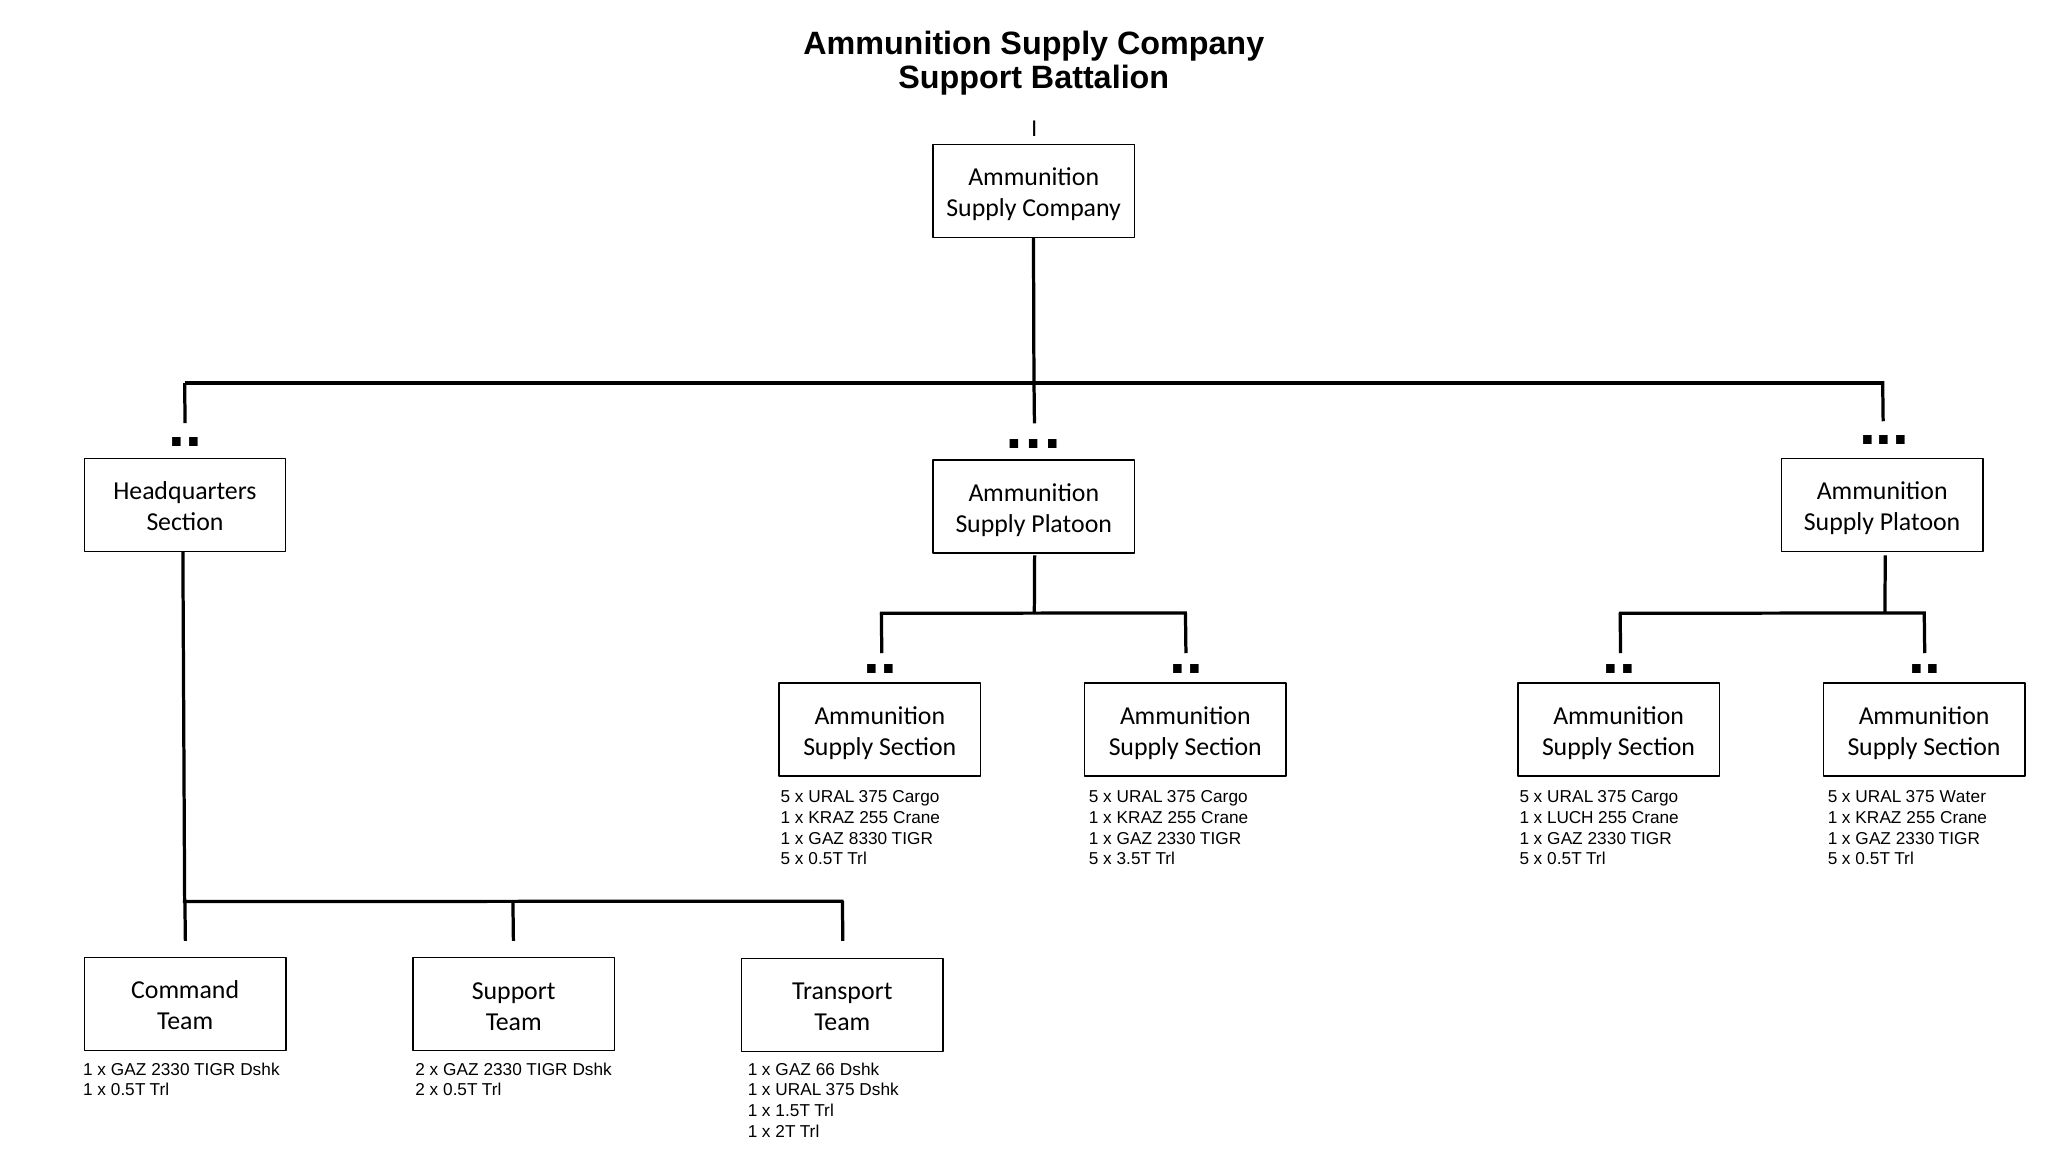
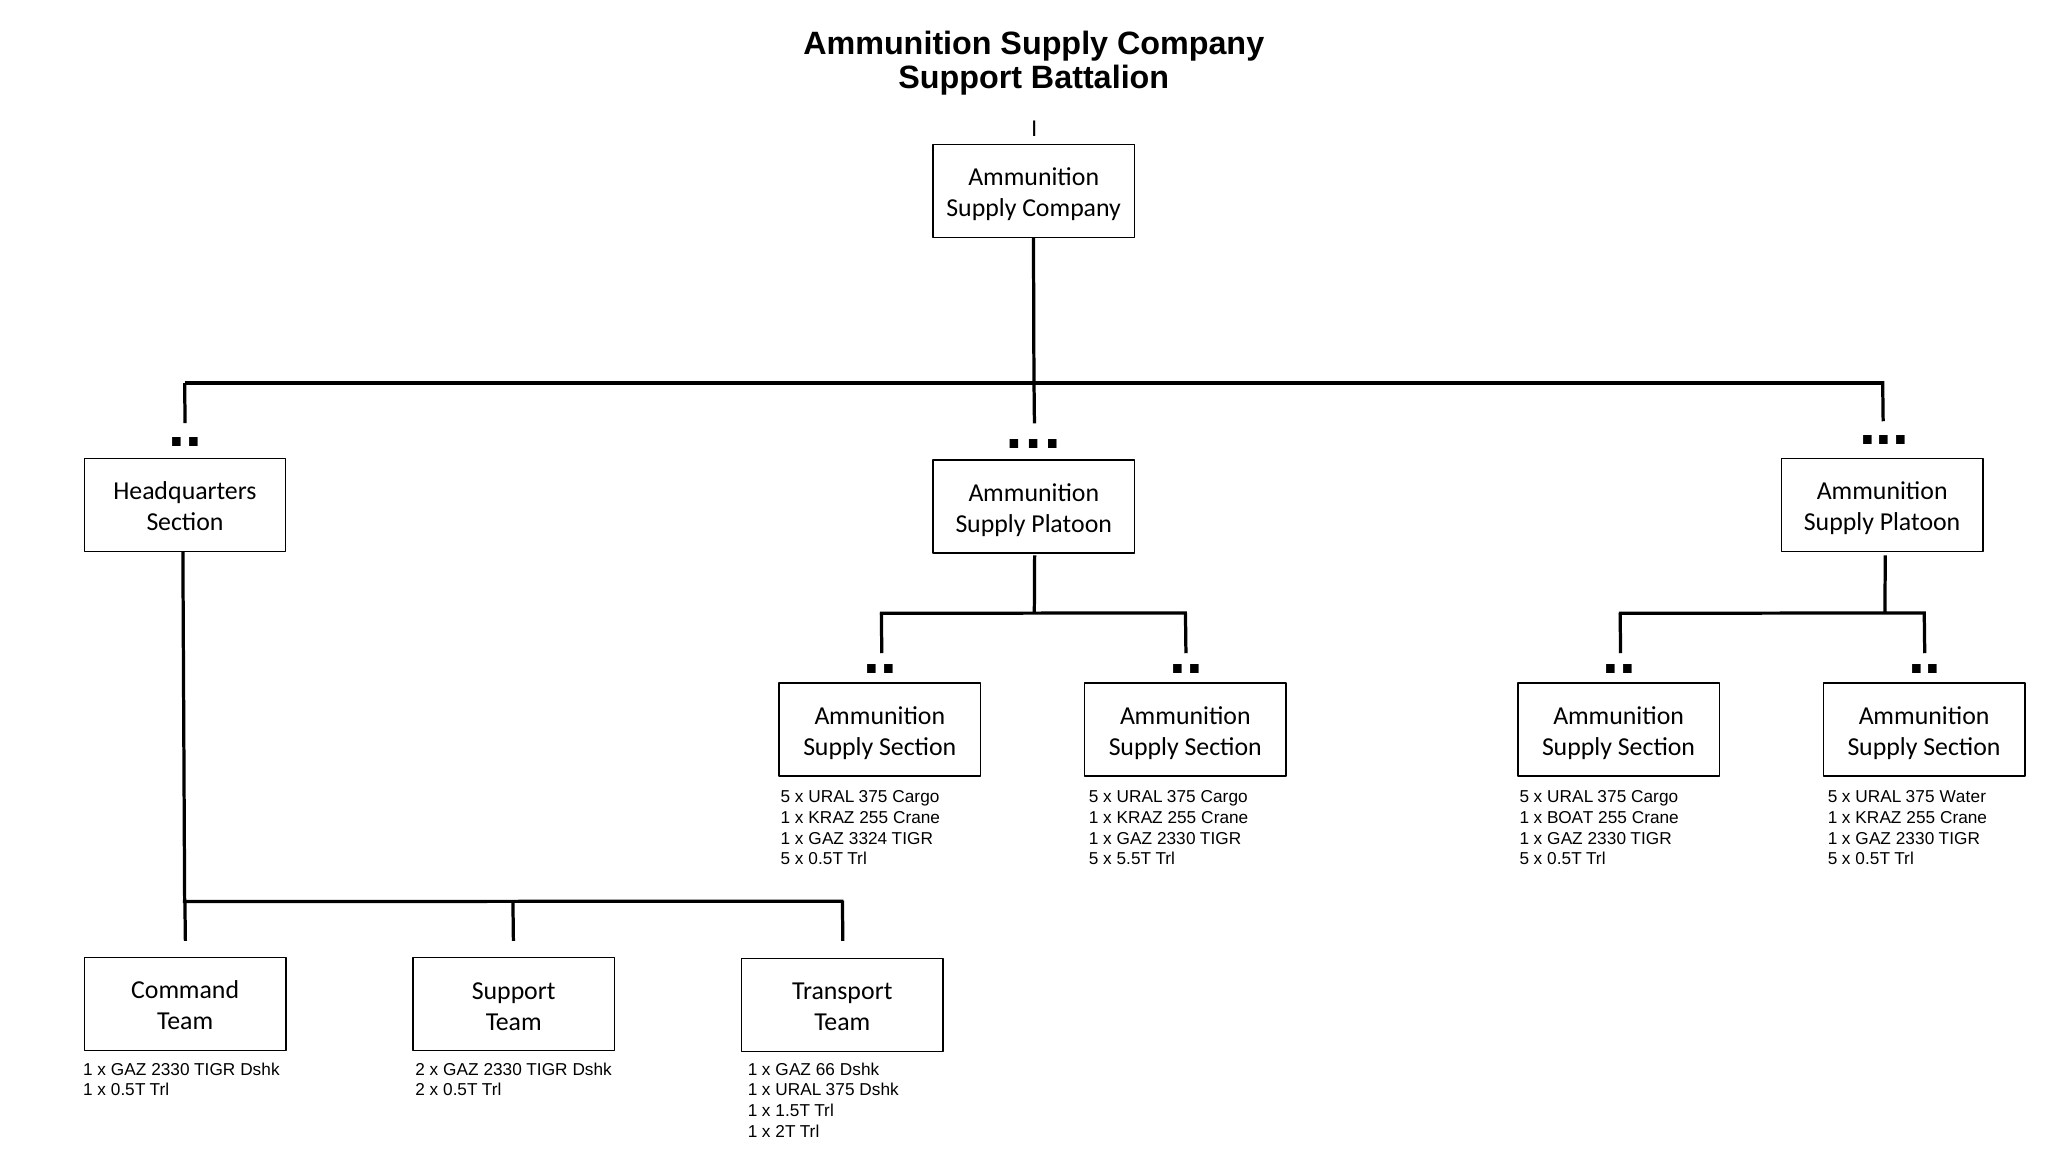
LUCH: LUCH -> BOAT (1570, 818)
8330: 8330 -> 3324 (868, 839)
3.5T: 3.5T -> 5.5T (1134, 859)
